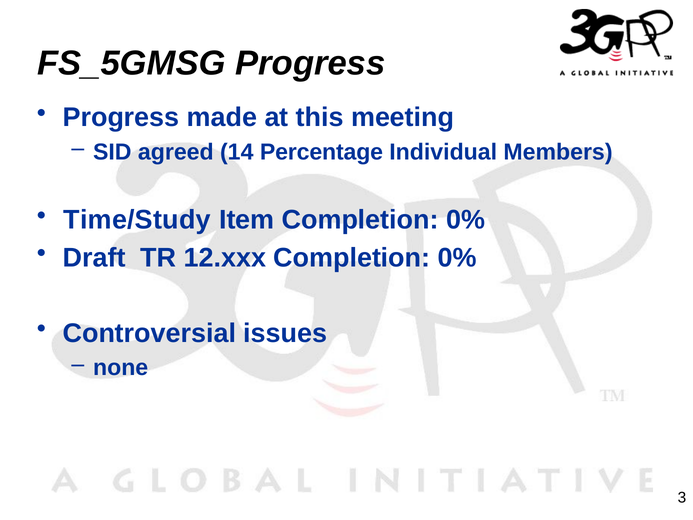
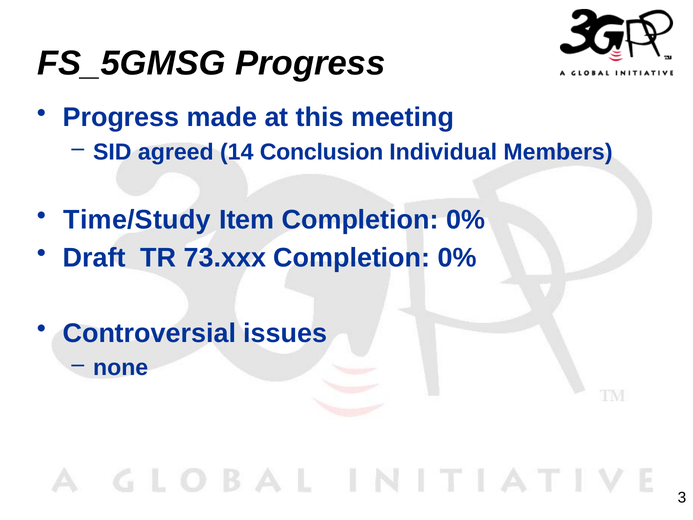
Percentage: Percentage -> Conclusion (322, 152)
12.xxx: 12.xxx -> 73.xxx (225, 258)
